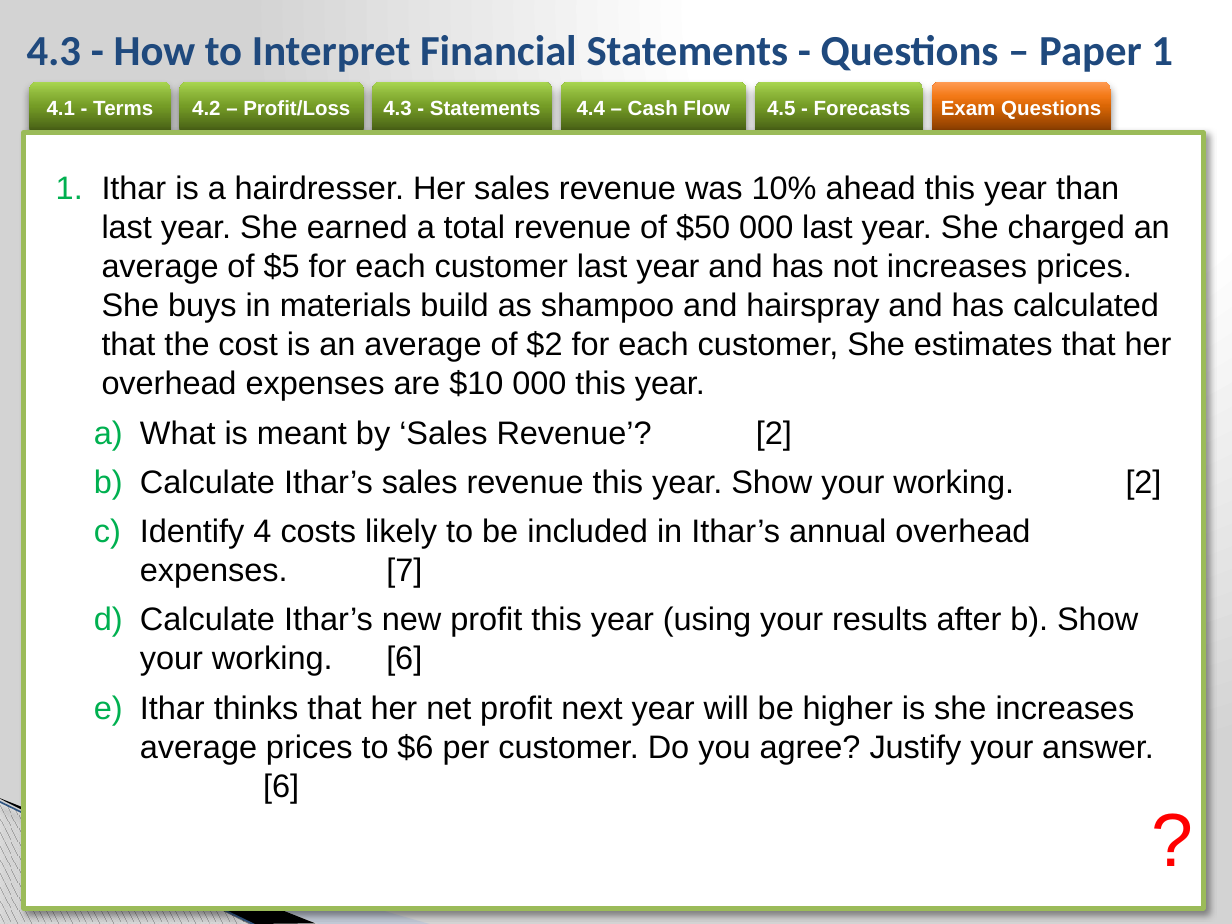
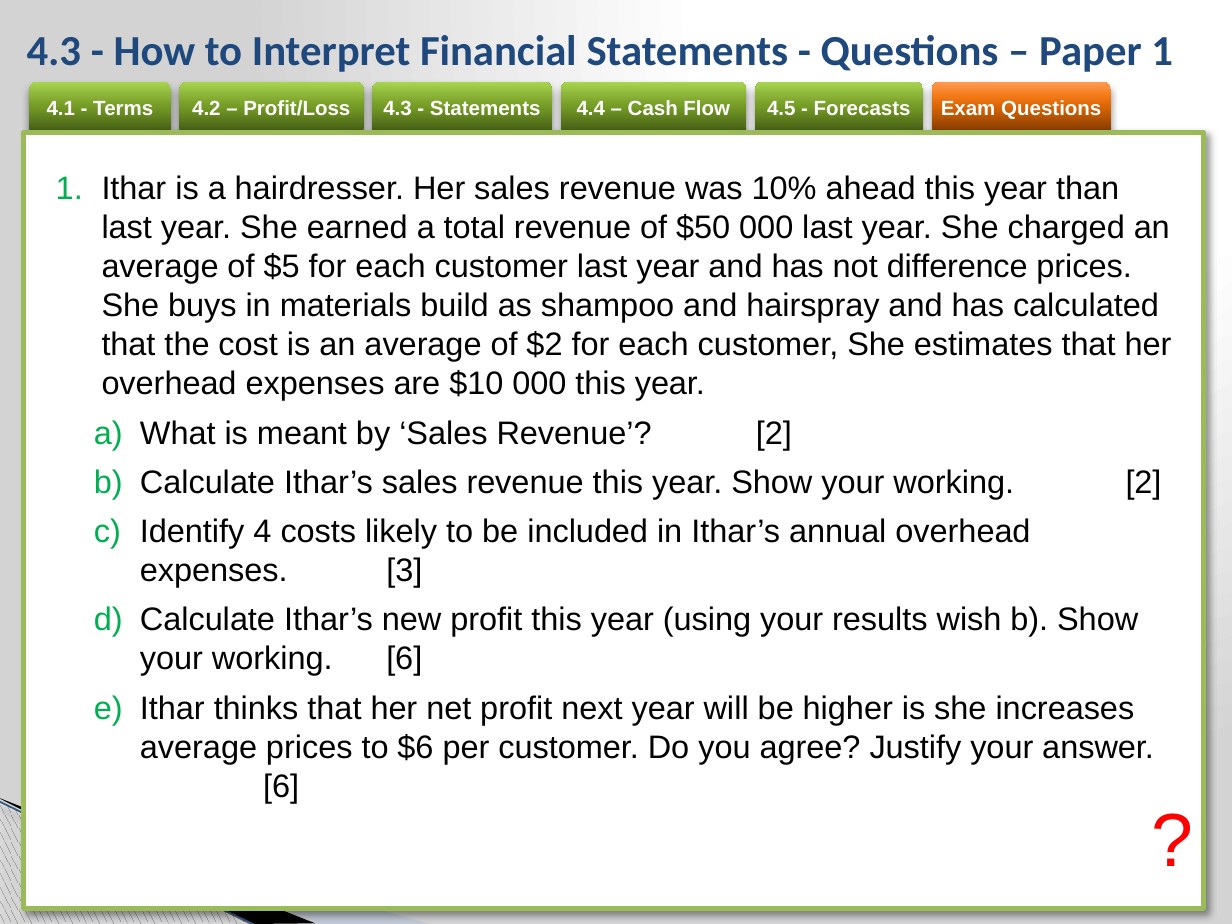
not increases: increases -> difference (957, 267)
7: 7 -> 3 (404, 571)
after: after -> wish (969, 620)
